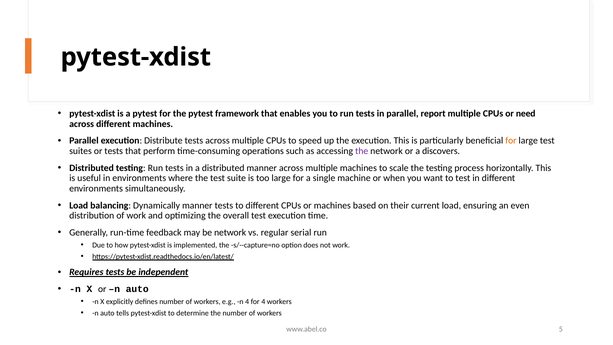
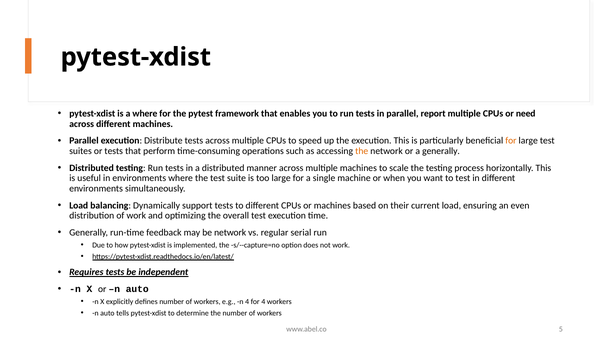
a pytest: pytest -> where (145, 114)
the colour: purple -> orange (362, 151)
a discovers: discovers -> generally (441, 151)
Dynamically manner: manner -> support (197, 205)
